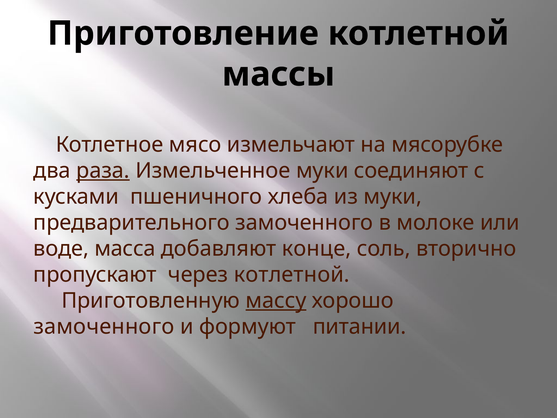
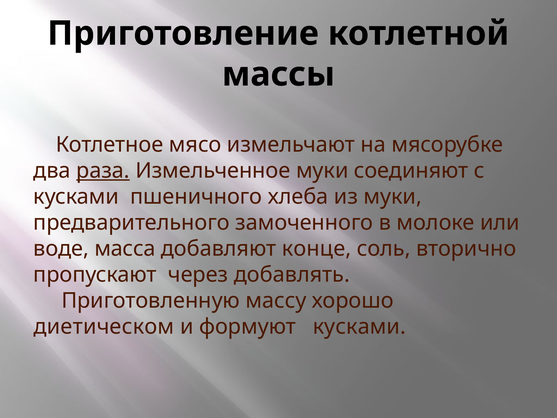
через котлетной: котлетной -> добавлять (292, 274)
массу underline: present -> none (276, 300)
замоченного: замоченного -> диетическом (104, 327)
формуют питании: питании -> кусками (359, 327)
